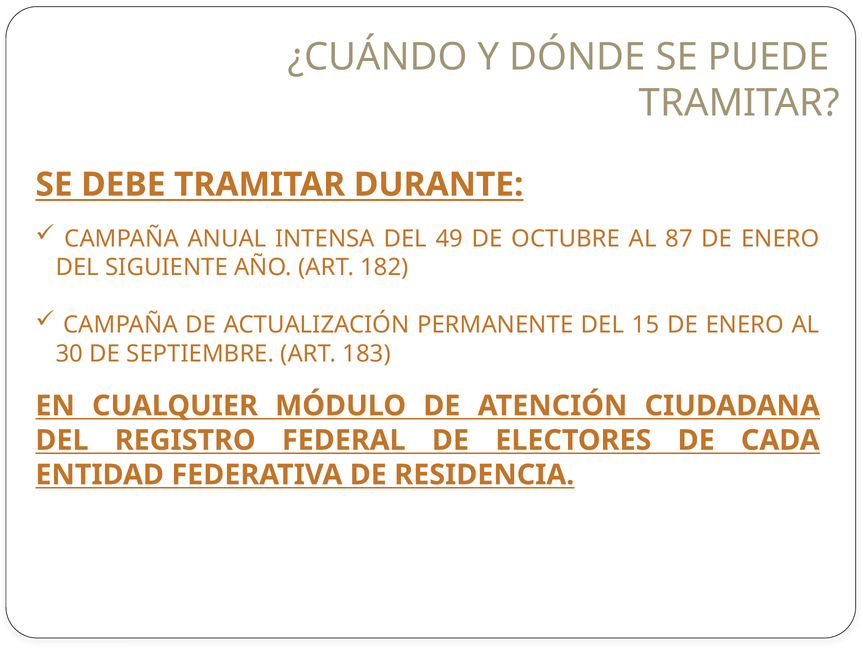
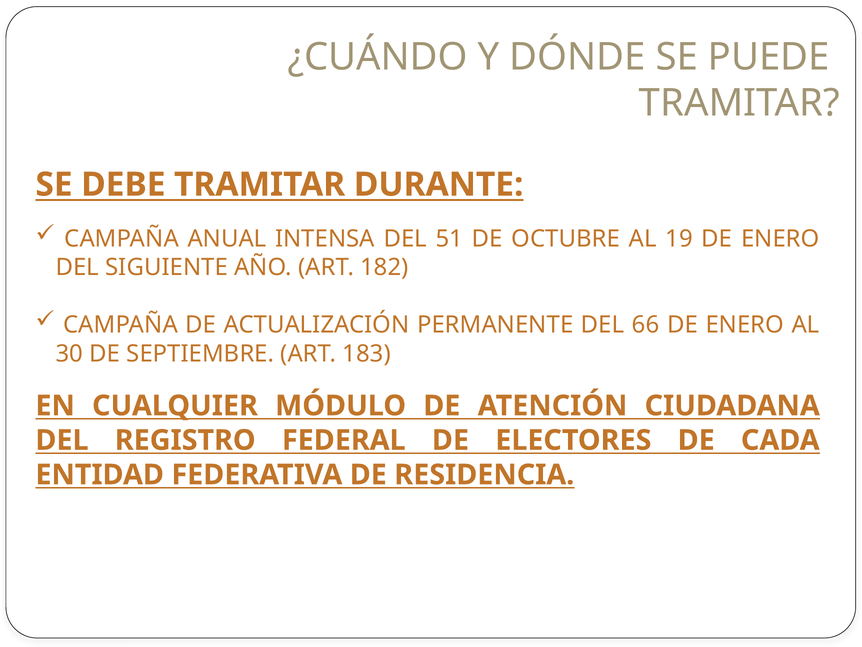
49: 49 -> 51 (449, 238)
87: 87 -> 19 (679, 238)
15: 15 -> 66 (646, 325)
